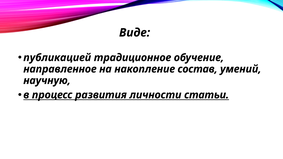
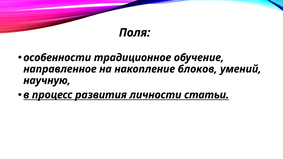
Виде: Виде -> Поля (135, 33)
публикацией: публикацией -> особенности (57, 58)
состав: состав -> блоков (197, 69)
